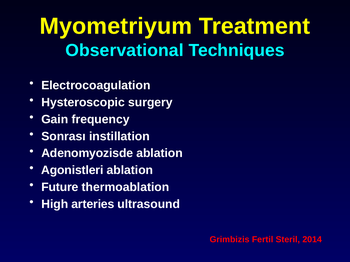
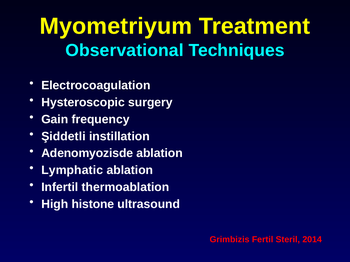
Sonrası: Sonrası -> Şiddetli (63, 137)
Agonistleri: Agonistleri -> Lymphatic (72, 171)
Future: Future -> Infertil (60, 188)
arteries: arteries -> histone (93, 205)
